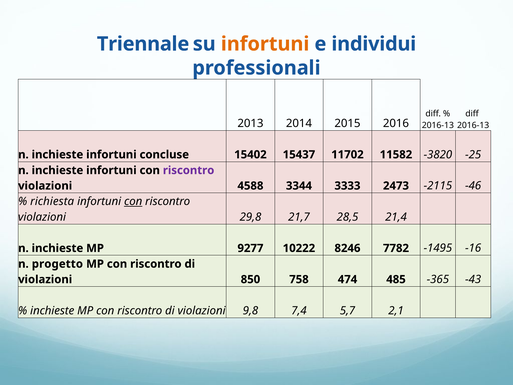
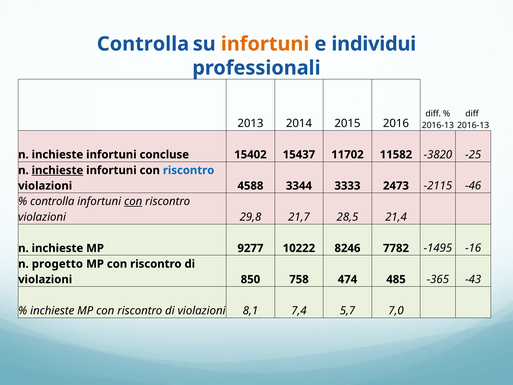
Triennale: Triennale -> Controlla (143, 44)
inchieste underline: none -> present (57, 170)
riscontro colour: purple -> blue (189, 170)
richiesta: richiesta -> controlla (52, 201)
9,8: 9,8 -> 8,1 (250, 310)
2,1: 2,1 -> 7,0 (396, 310)
